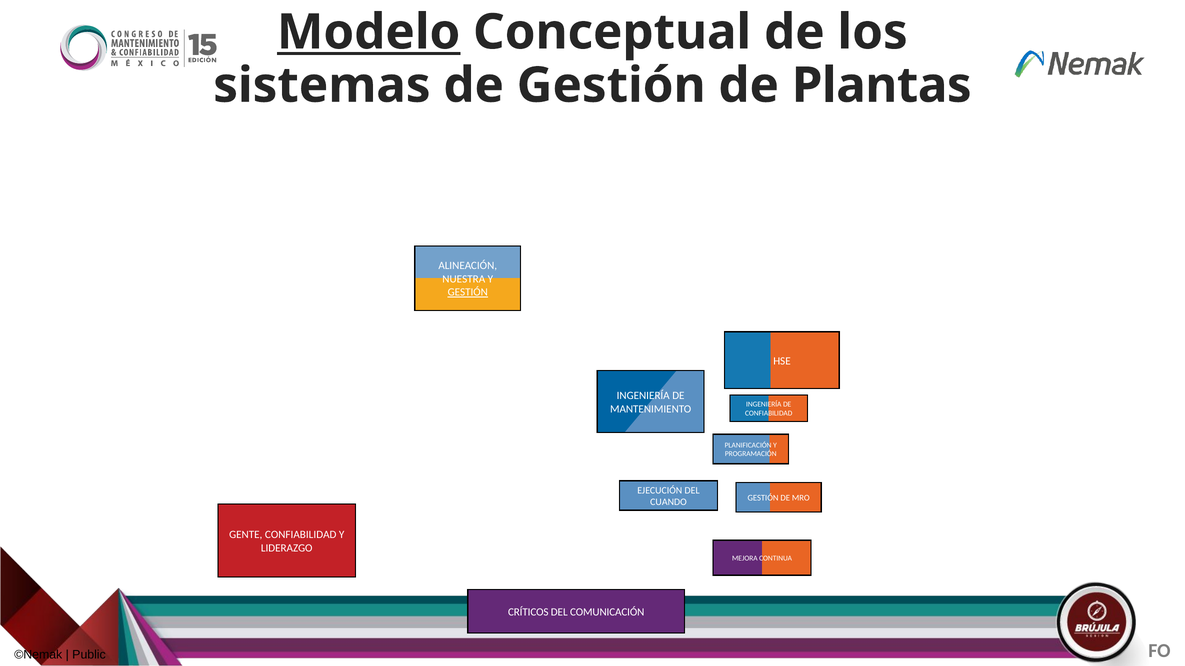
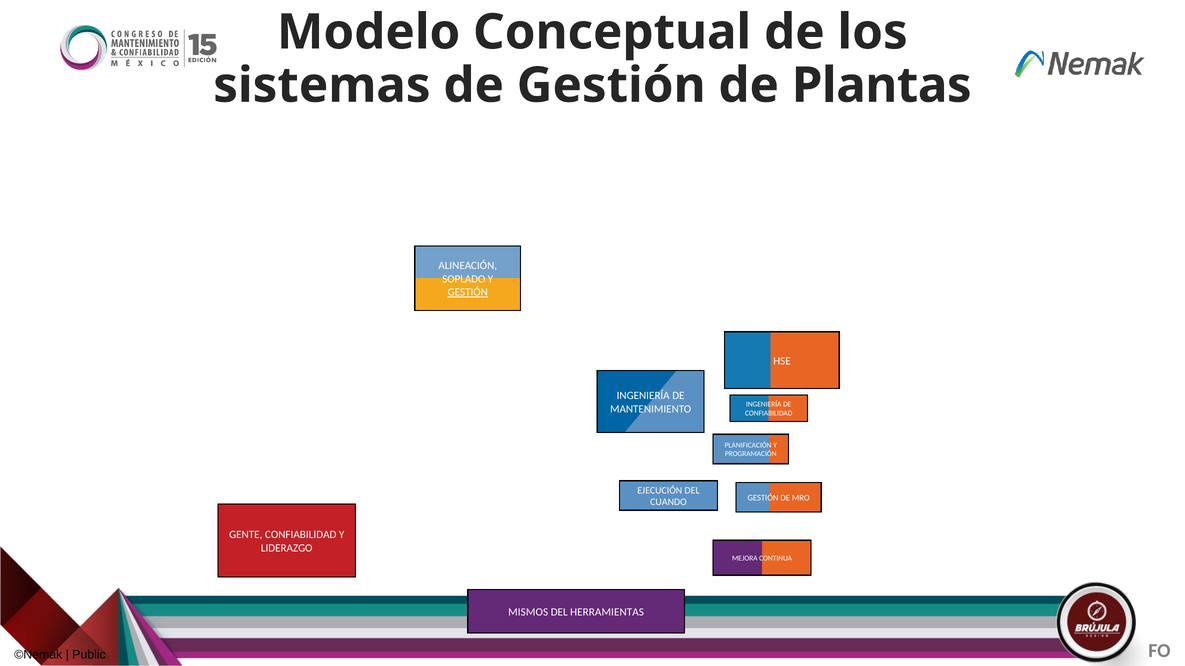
Modelo underline: present -> none (369, 32)
NUESTRA: NUESTRA -> SOPLADO (464, 279)
CRÍTICOS: CRÍTICOS -> MISMOS (528, 613)
COMUNICACIÓN: COMUNICACIÓN -> HERRAMIENTAS (607, 613)
